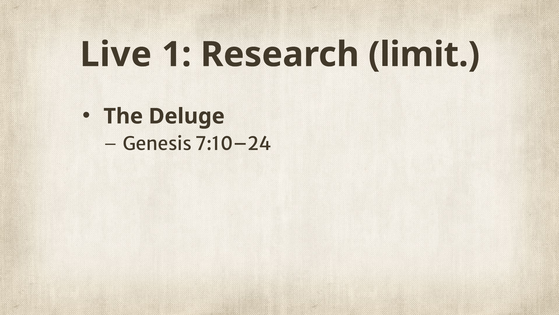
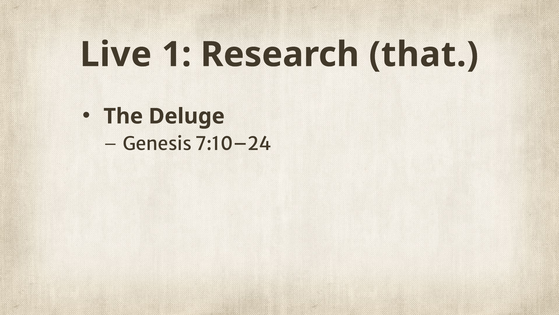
limit: limit -> that (424, 54)
